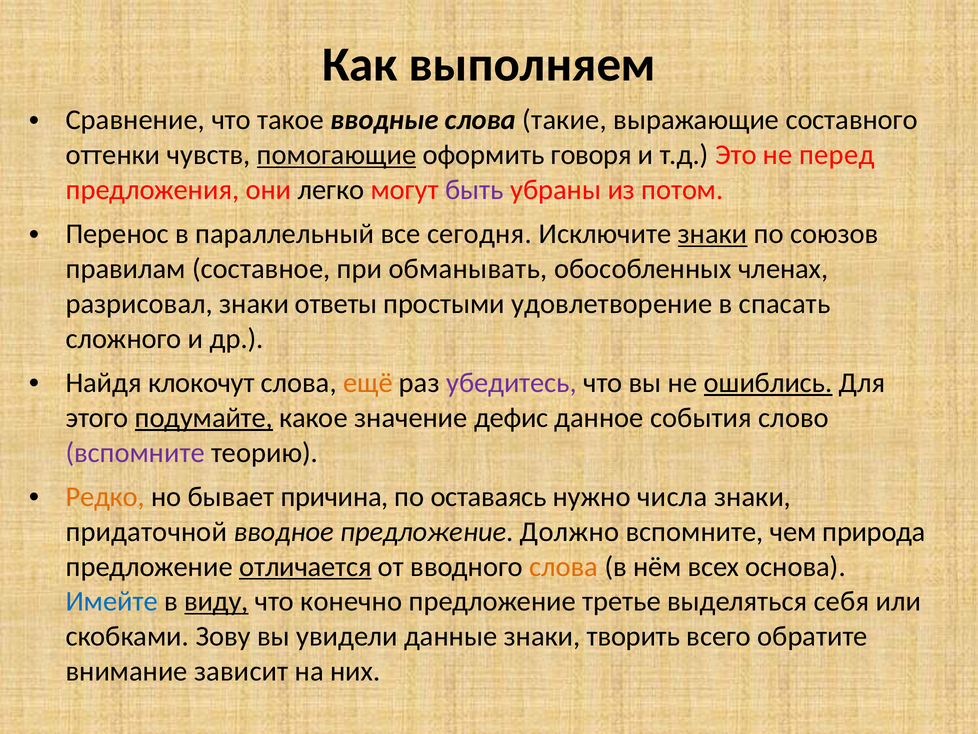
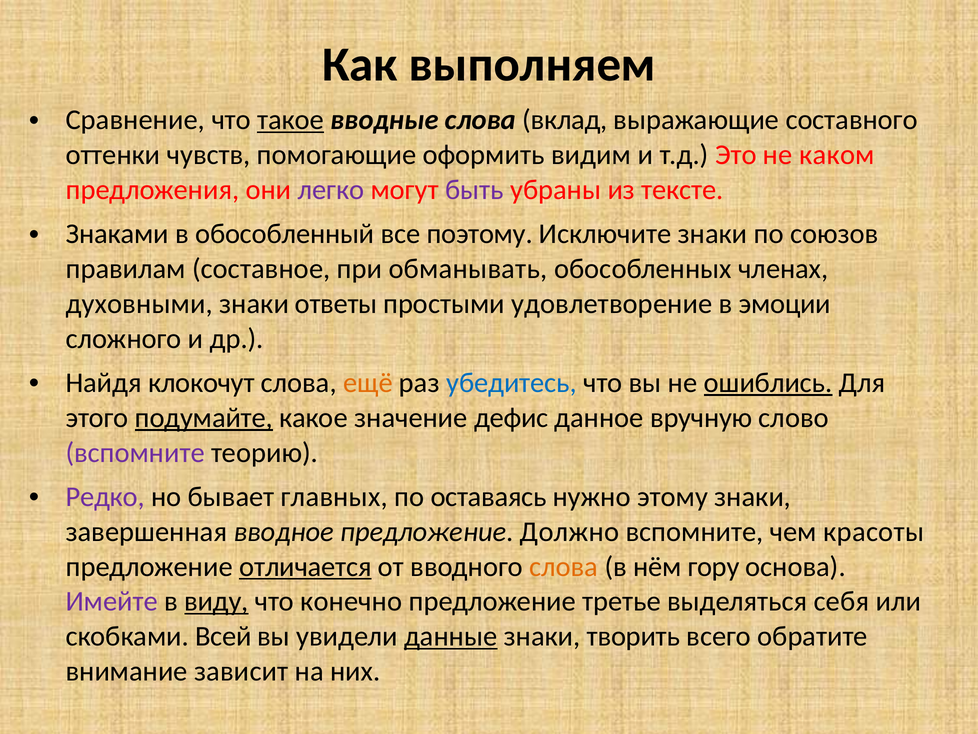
такое underline: none -> present (290, 120)
такие: такие -> вклад (565, 120)
помогающие underline: present -> none (337, 155)
говоря: говоря -> видим (591, 155)
перед: перед -> каком (837, 155)
легко colour: black -> purple (331, 190)
потом: потом -> тексте (682, 190)
Перенос: Перенос -> Знаками (117, 234)
параллельный: параллельный -> обособленный (285, 234)
сегодня: сегодня -> поэтому (480, 234)
знаки underline: present -> none (713, 234)
разрисовал: разрисовал -> духовными (139, 304)
спасать: спасать -> эмоции (785, 304)
убедитесь colour: purple -> blue (512, 383)
события: события -> вручную (701, 417)
Редко colour: orange -> purple (105, 496)
причина: причина -> главных (334, 496)
числа: числа -> этому (673, 496)
придаточной: придаточной -> завершенная (146, 531)
природа: природа -> красоты (874, 531)
всех: всех -> гору (714, 566)
Имейте colour: blue -> purple (112, 601)
Зову: Зову -> Всей (223, 636)
данные underline: none -> present (451, 636)
